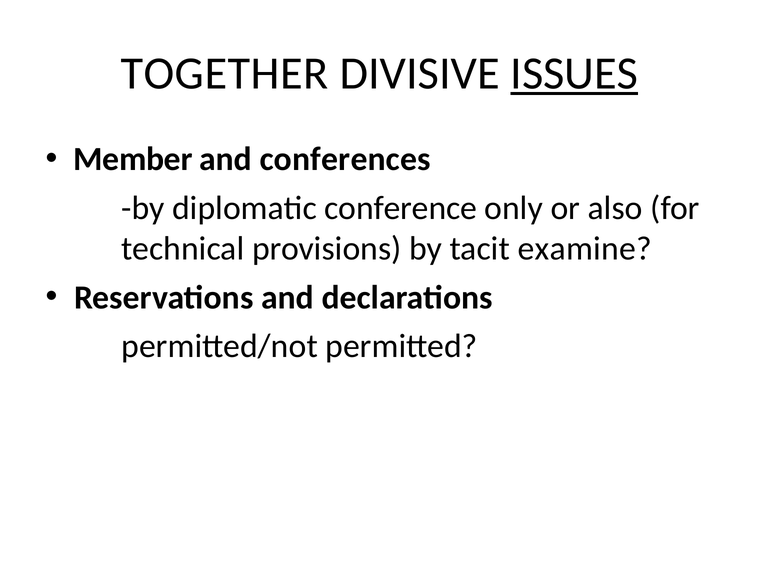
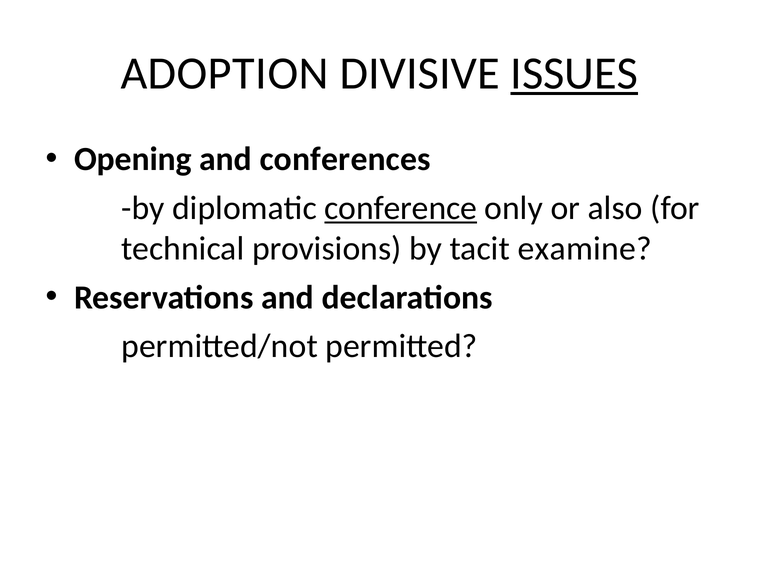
TOGETHER: TOGETHER -> ADOPTION (225, 73)
Member: Member -> Opening (133, 159)
conference underline: none -> present (401, 208)
